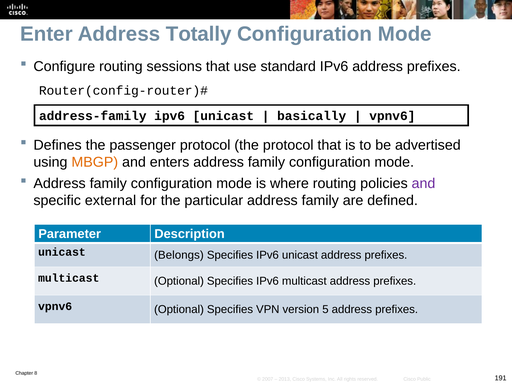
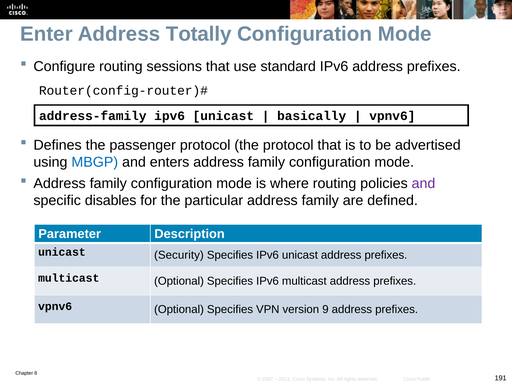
MBGP colour: orange -> blue (95, 162)
external: external -> disables (111, 200)
Belongs: Belongs -> Security (179, 255)
5: 5 -> 9 (325, 309)
